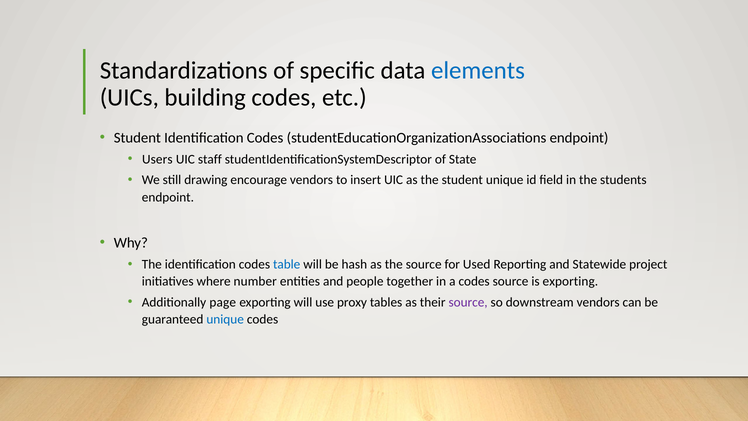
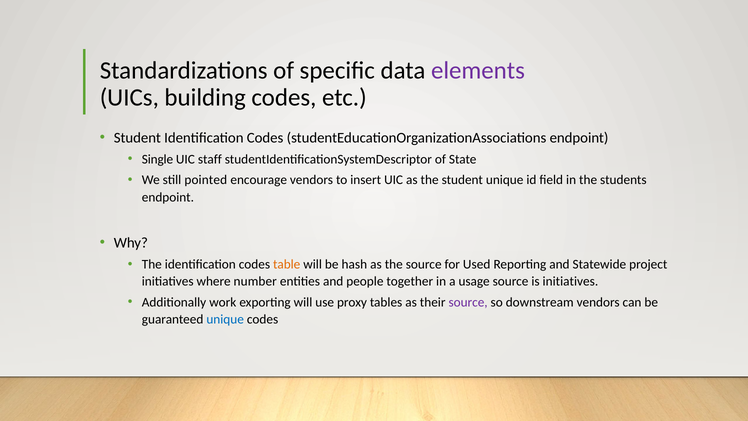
elements colour: blue -> purple (478, 70)
Users: Users -> Single (157, 159)
drawing: drawing -> pointed (206, 180)
table colour: blue -> orange (287, 264)
a codes: codes -> usage (474, 281)
is exporting: exporting -> initiatives (570, 281)
page: page -> work (223, 302)
